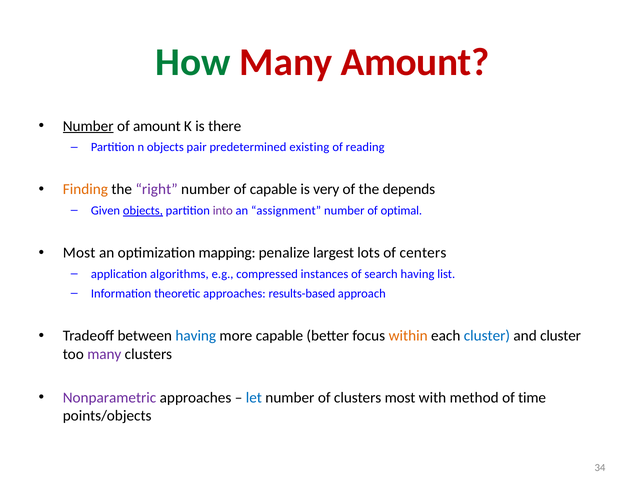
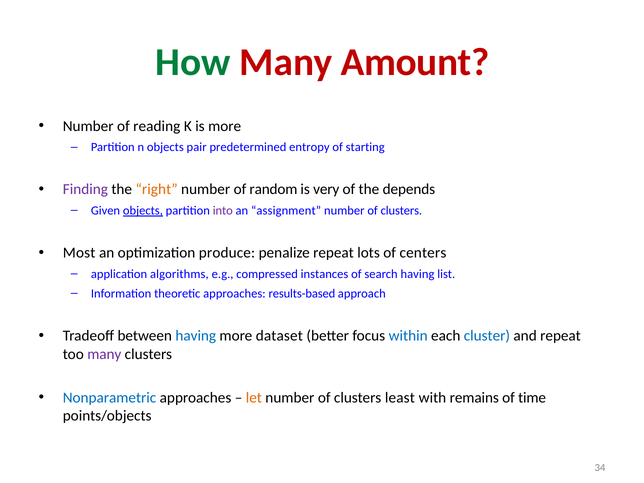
Number underline: present -> none (88, 126)
of amount: amount -> reading (157, 126)
is there: there -> more (225, 126)
existing: existing -> entropy (309, 147)
reading: reading -> starting (365, 147)
Finding colour: orange -> purple (85, 189)
right colour: purple -> orange (157, 189)
of capable: capable -> random (273, 189)
optimal: optimal -> clusters (401, 211)
mapping: mapping -> produce (227, 253)
penalize largest: largest -> repeat (333, 253)
more capable: capable -> dataset (279, 336)
within colour: orange -> blue (408, 336)
and cluster: cluster -> repeat (561, 336)
Nonparametric colour: purple -> blue (110, 398)
let colour: blue -> orange (254, 398)
clusters most: most -> least (400, 398)
method: method -> remains (474, 398)
